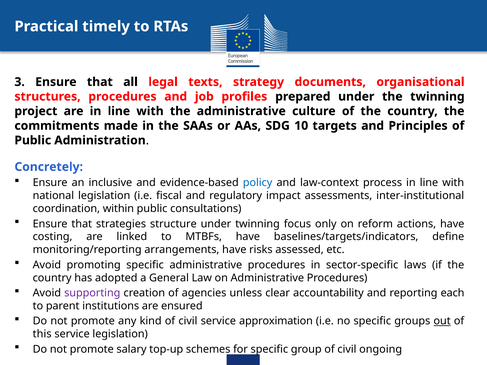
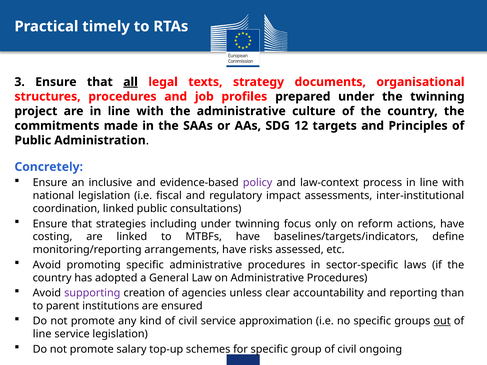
all underline: none -> present (130, 82)
10: 10 -> 12 (301, 126)
policy colour: blue -> purple (258, 183)
coordination within: within -> linked (118, 209)
structure: structure -> including (173, 224)
each: each -> than (452, 293)
this: this -> line (42, 334)
